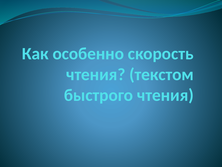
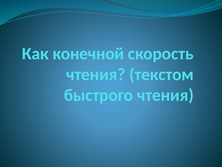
особенно: особенно -> конечной (88, 54)
